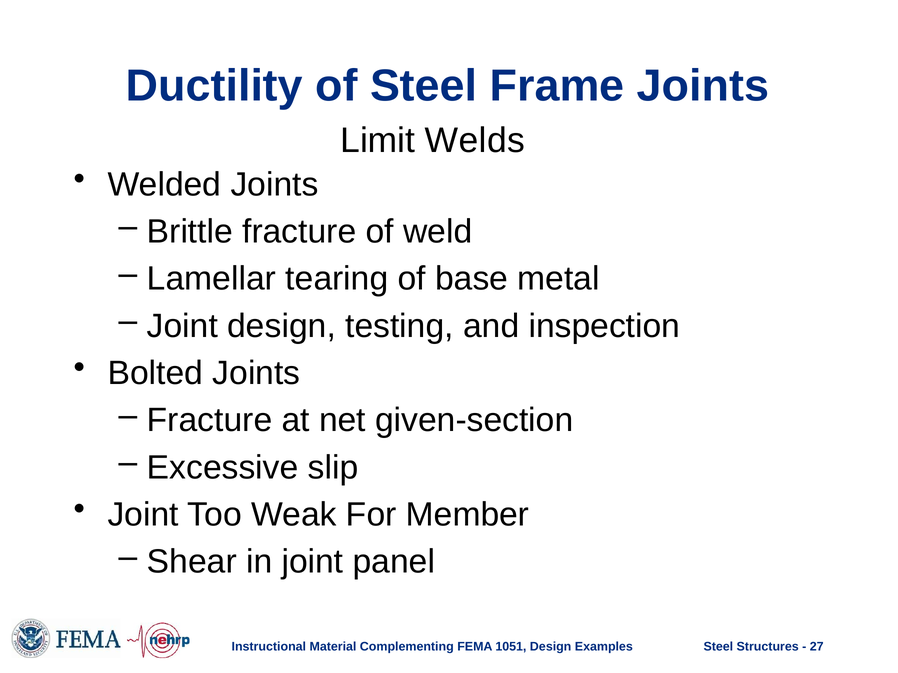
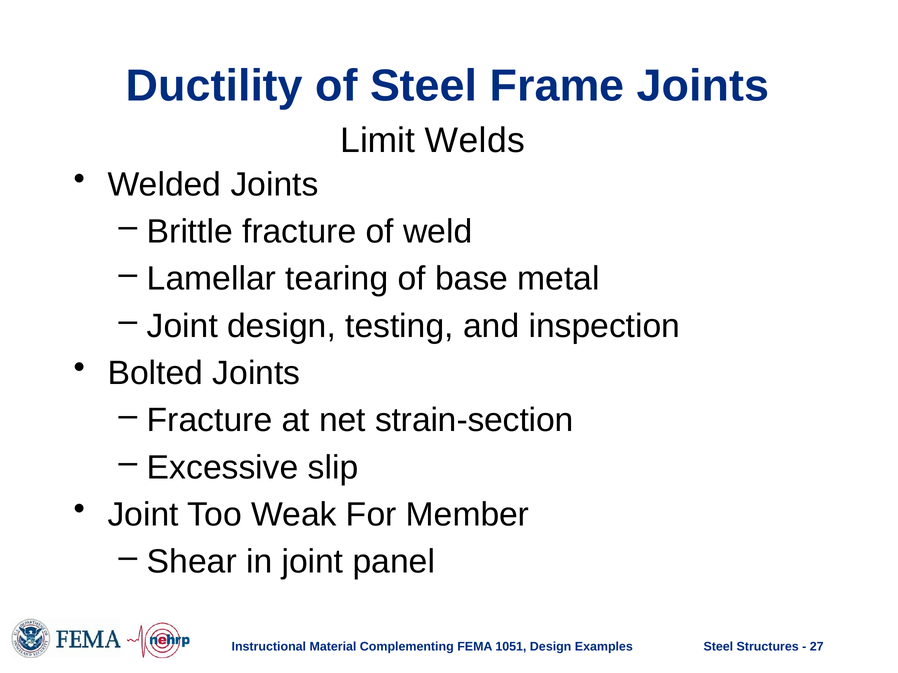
given-section: given-section -> strain-section (474, 421)
